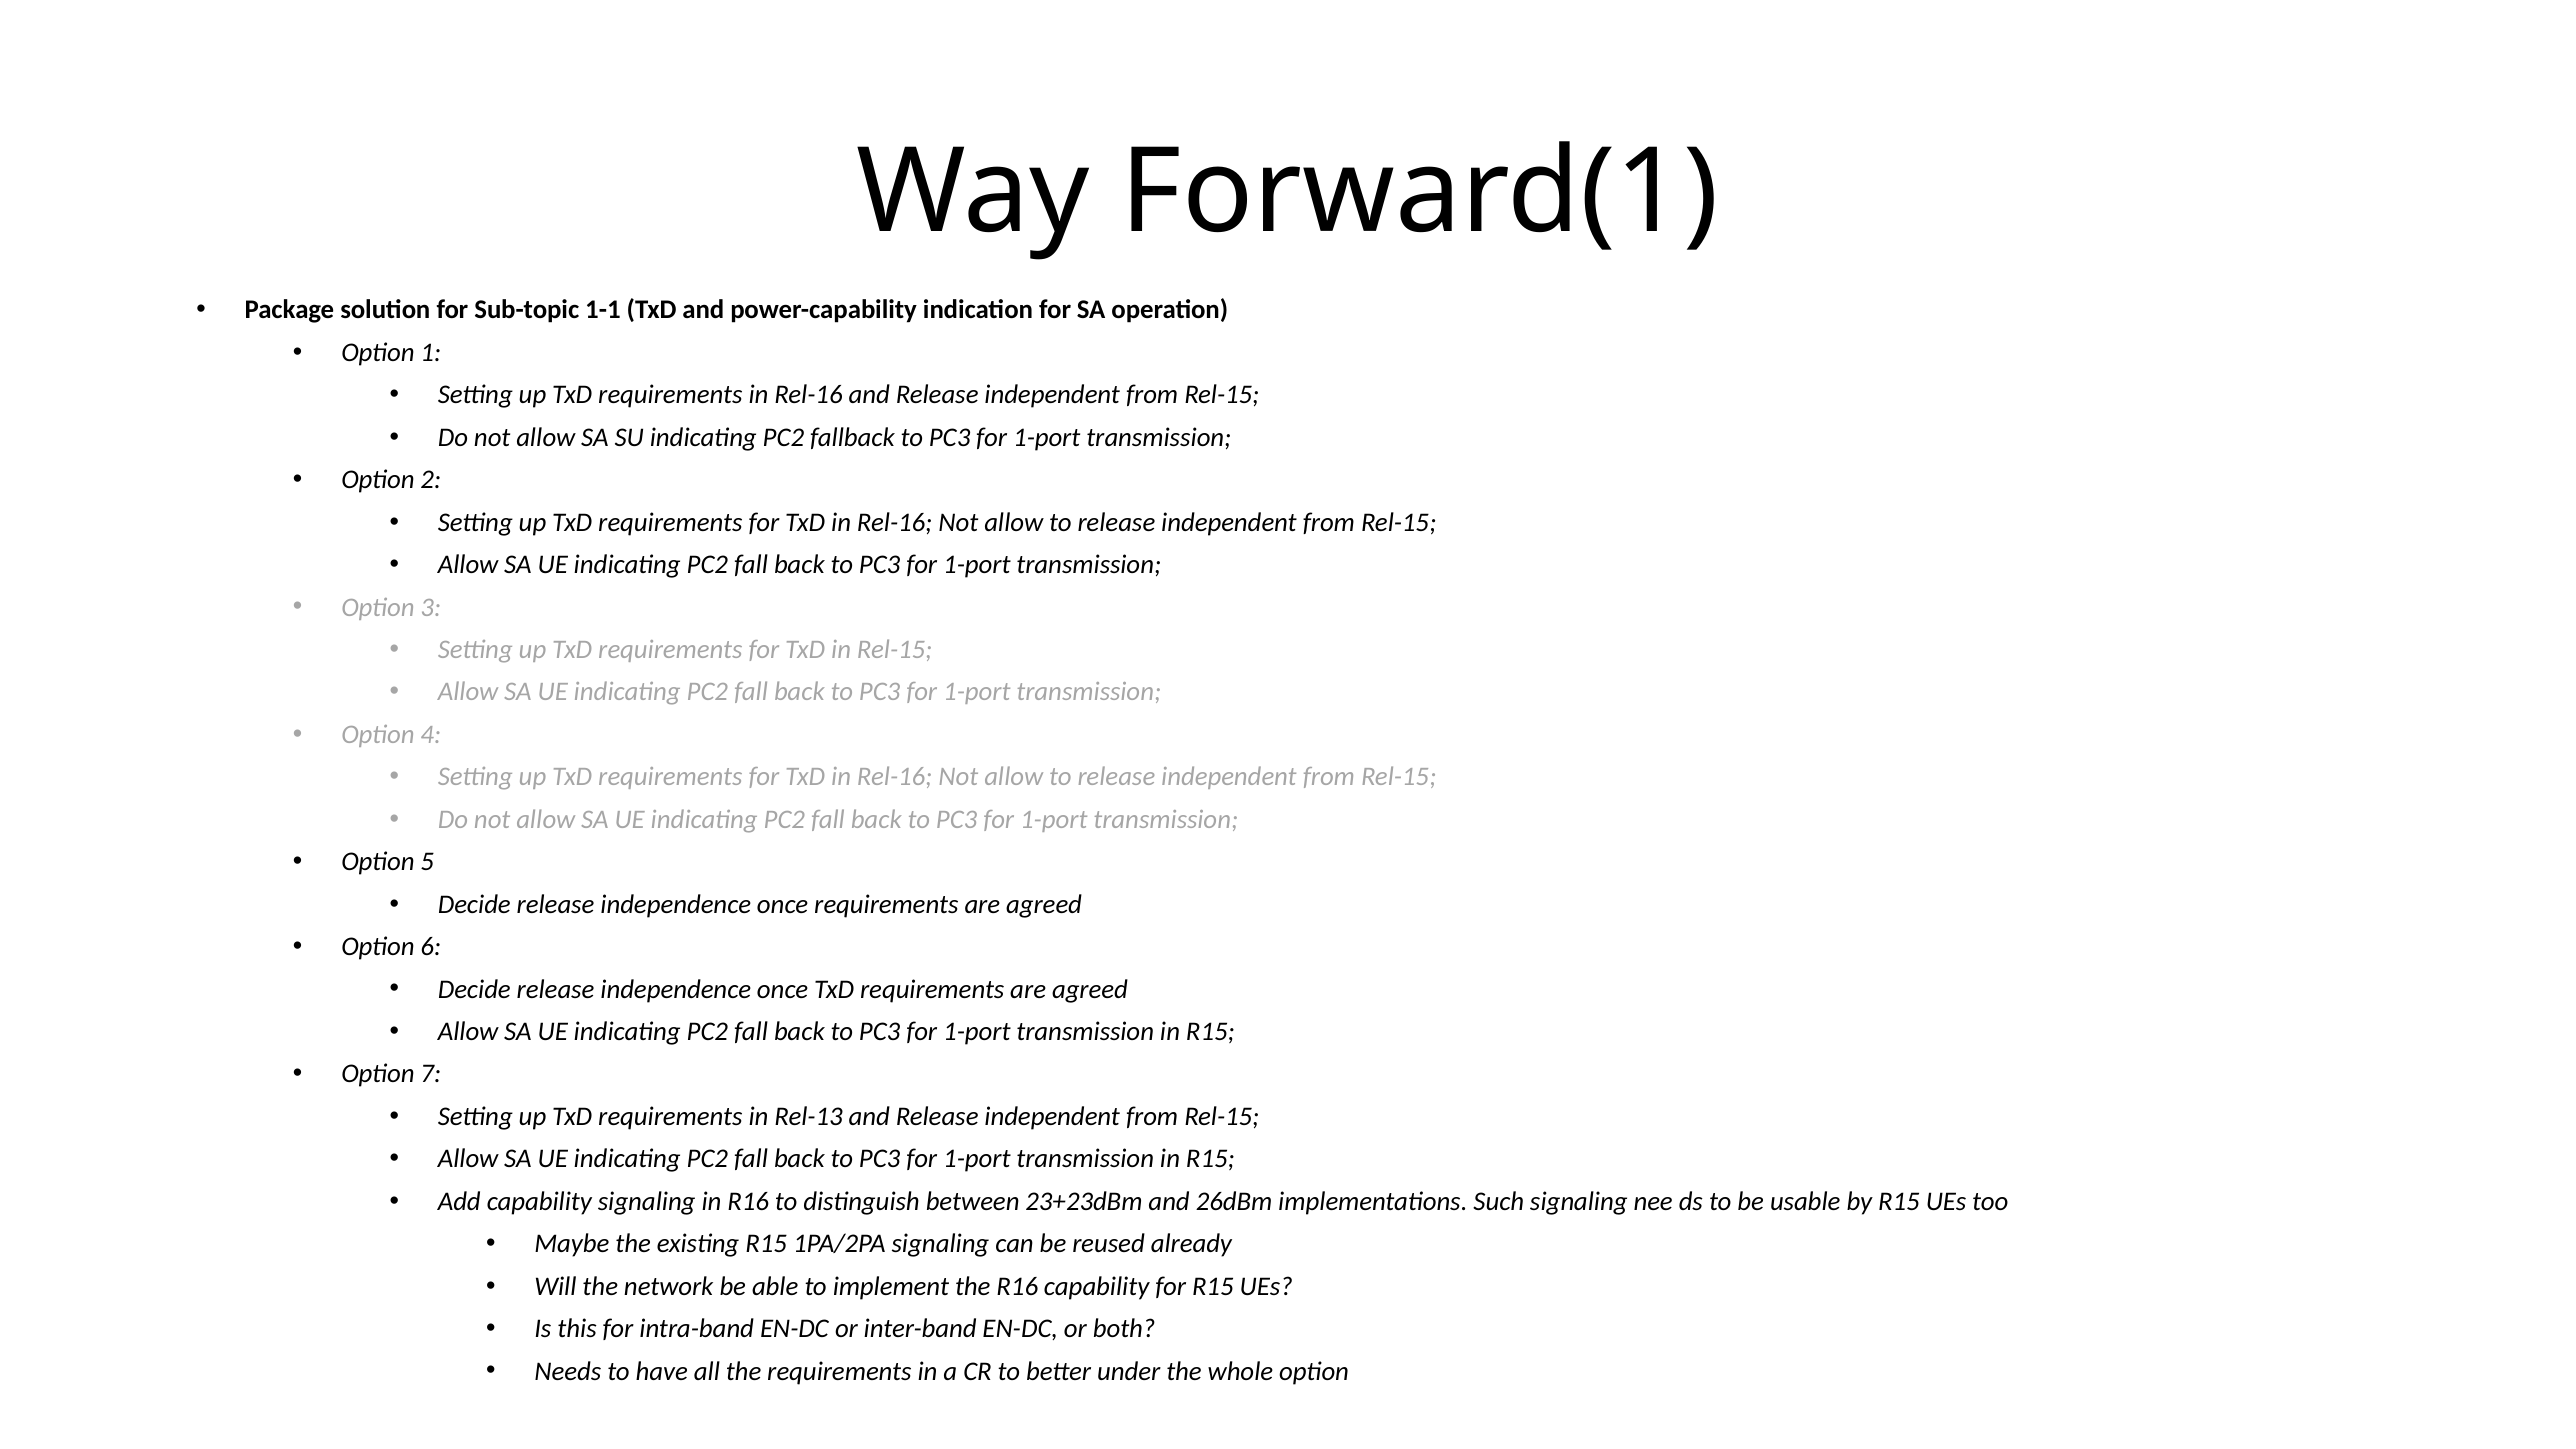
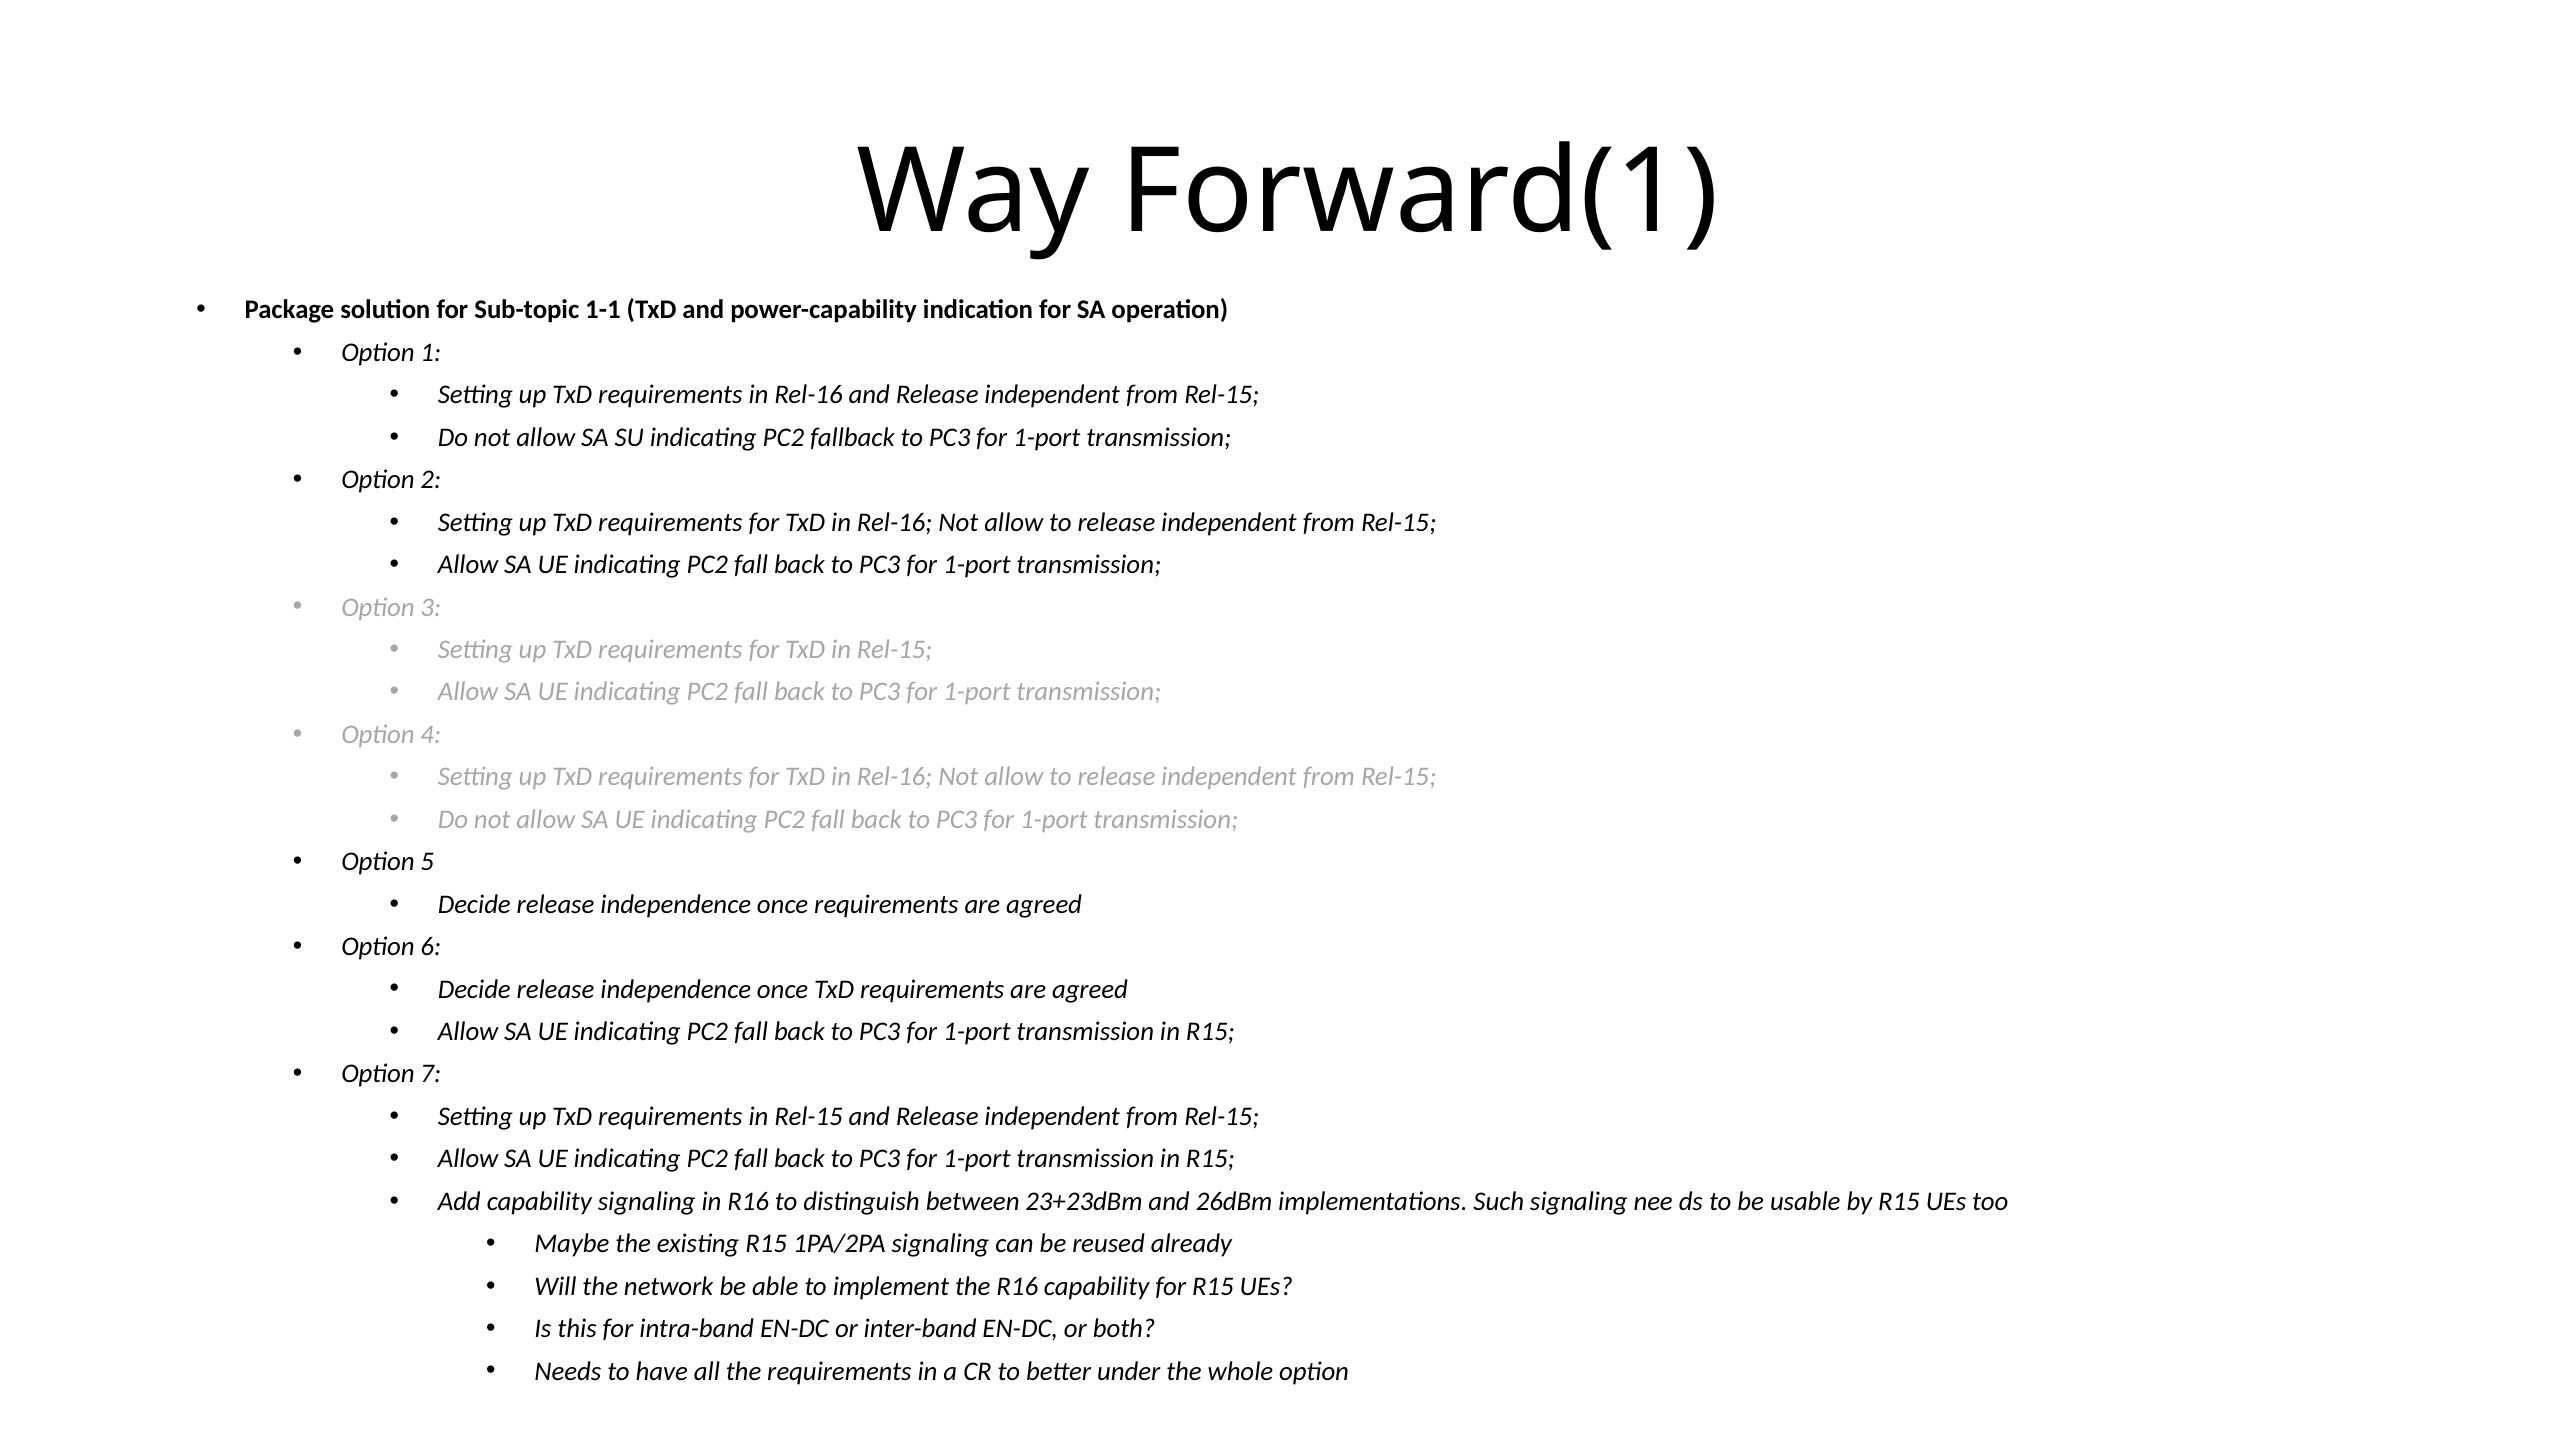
requirements in Rel-13: Rel-13 -> Rel-15 (808, 1116)
